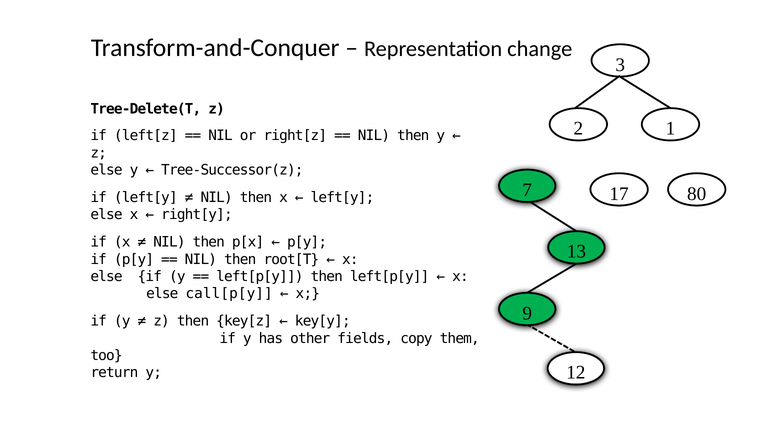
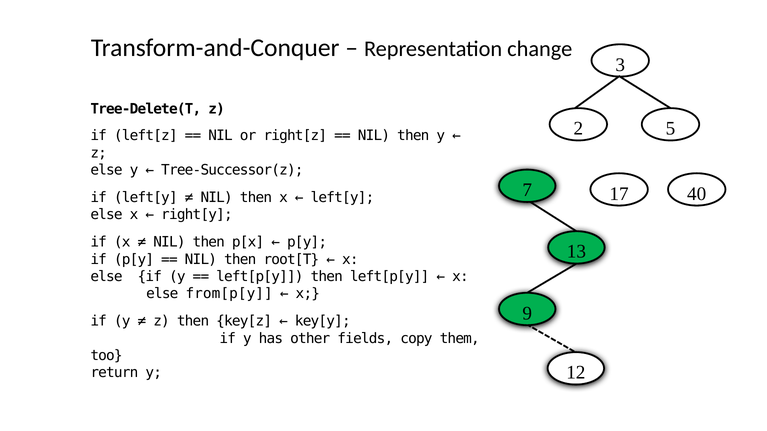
1: 1 -> 5 (670, 129)
80: 80 -> 40 (697, 194)
call[p[y: call[p[y -> from[p[y (229, 294)
